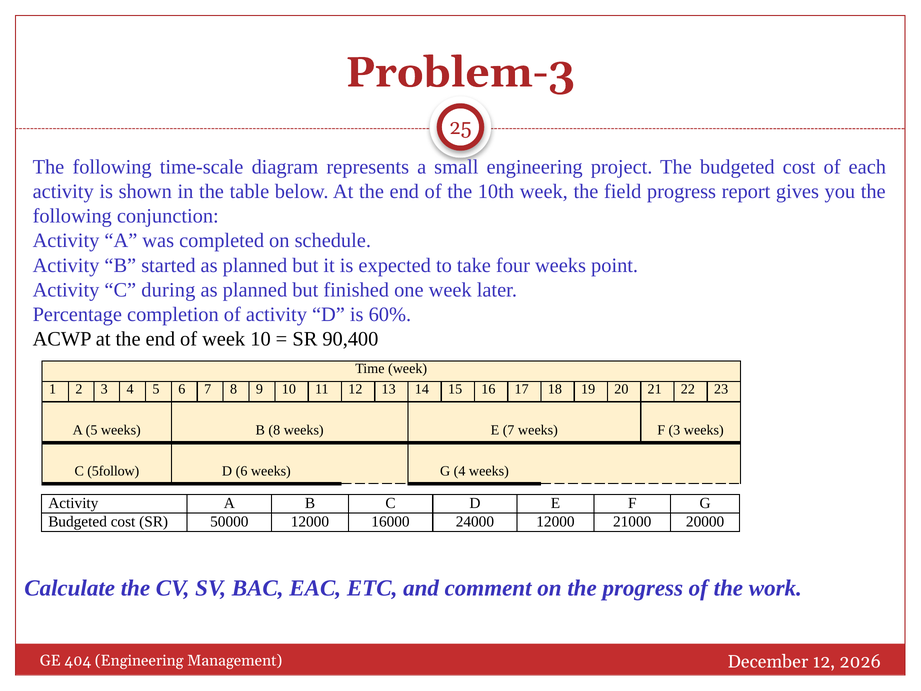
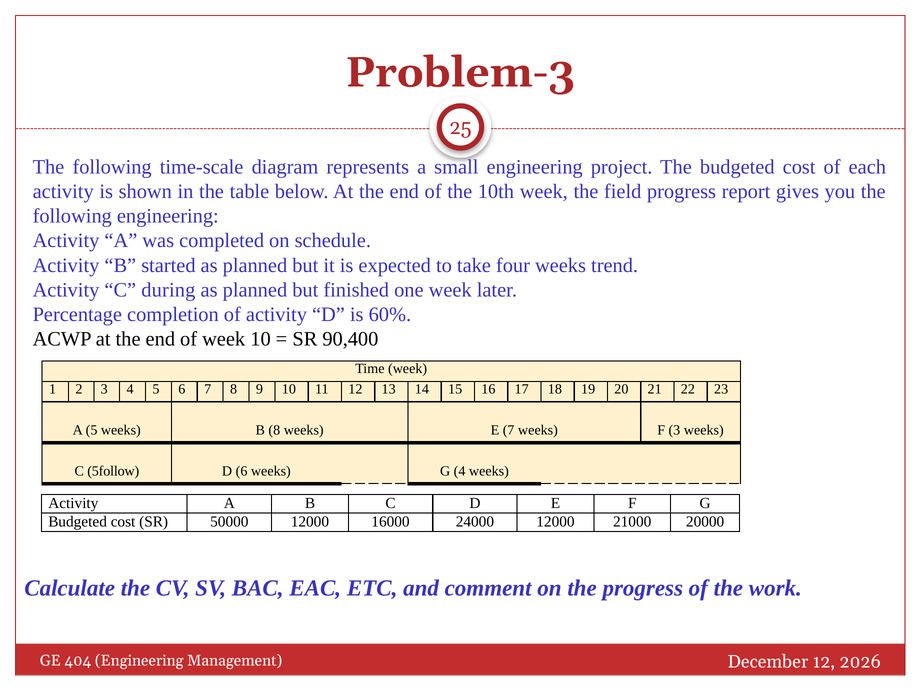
following conjunction: conjunction -> engineering (168, 216)
point: point -> trend (615, 265)
